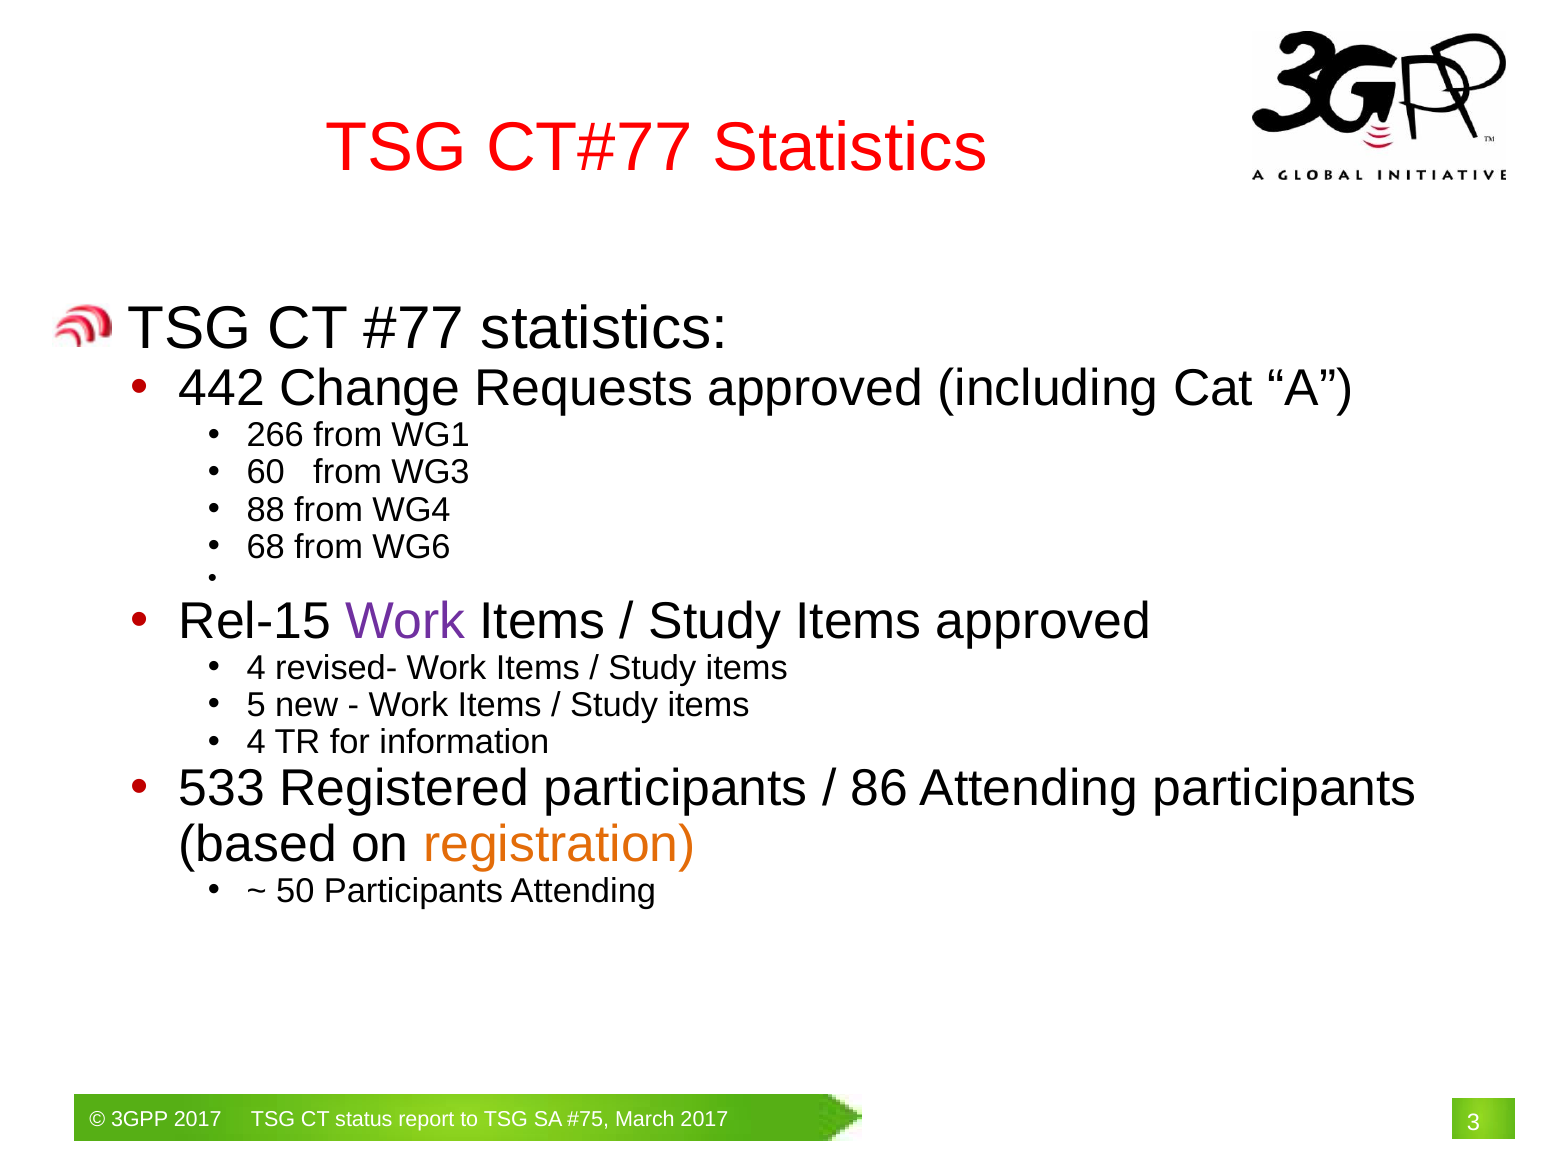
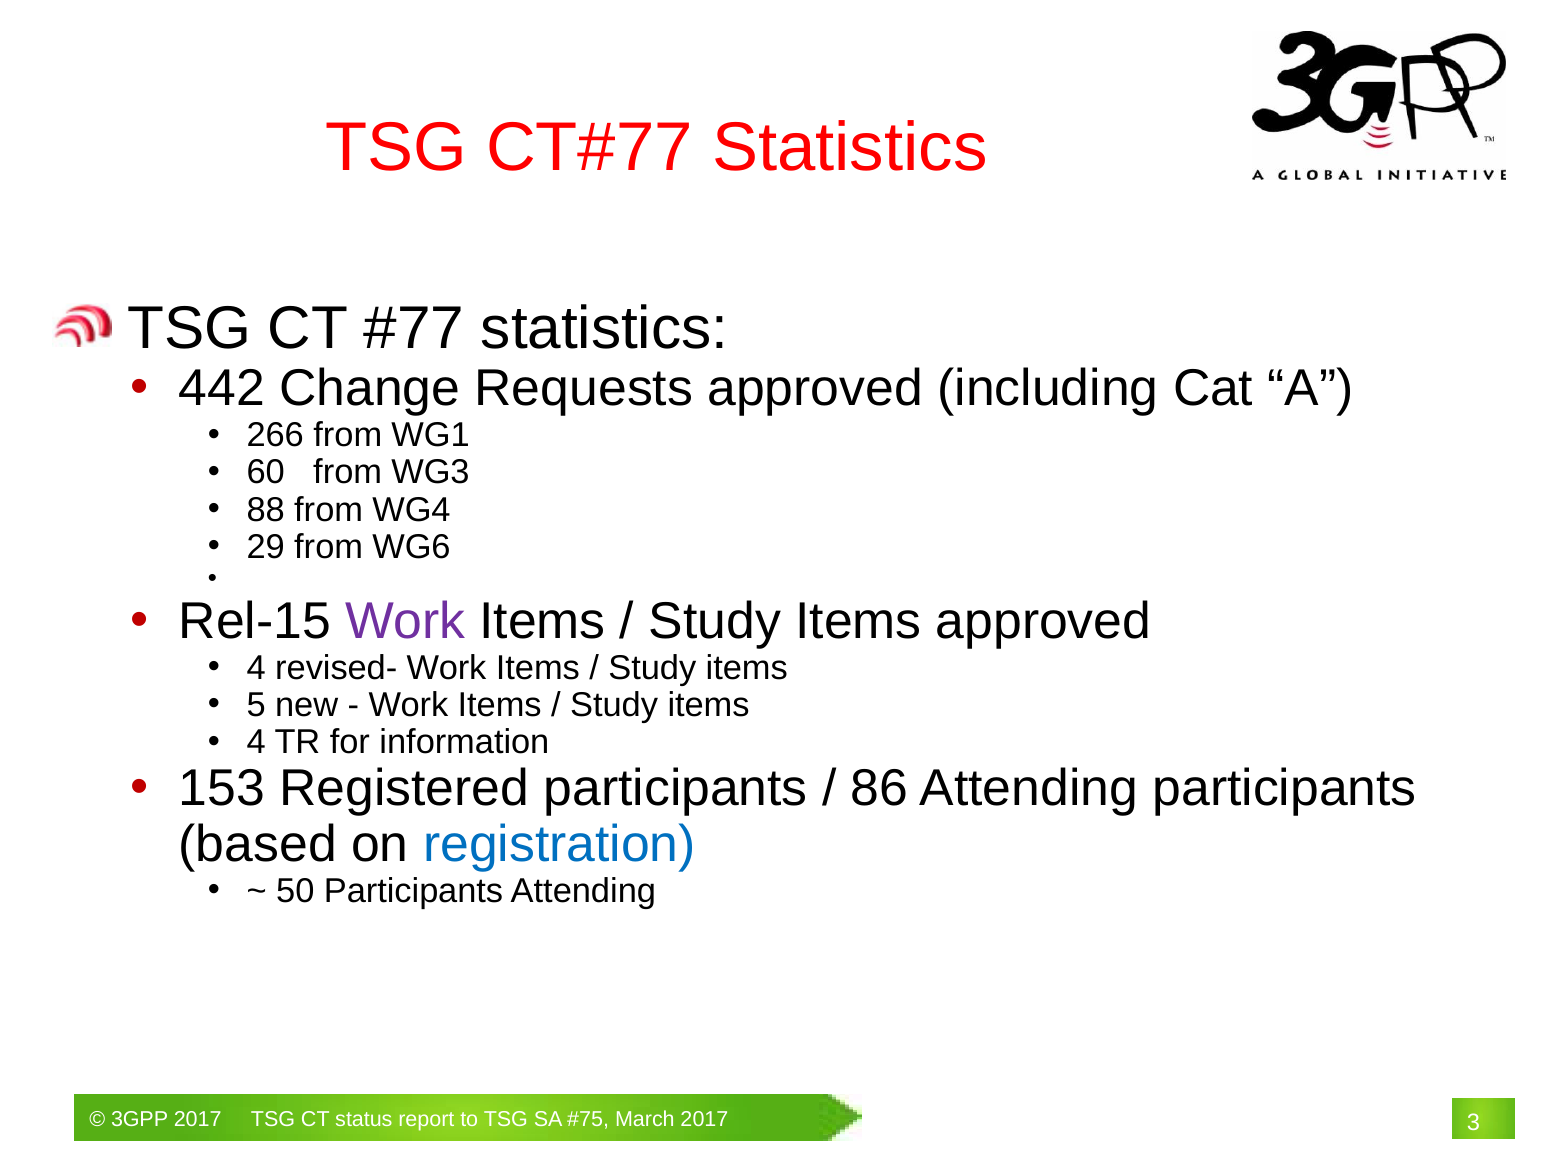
68: 68 -> 29 (266, 547)
533: 533 -> 153 (222, 789)
registration colour: orange -> blue (559, 845)
